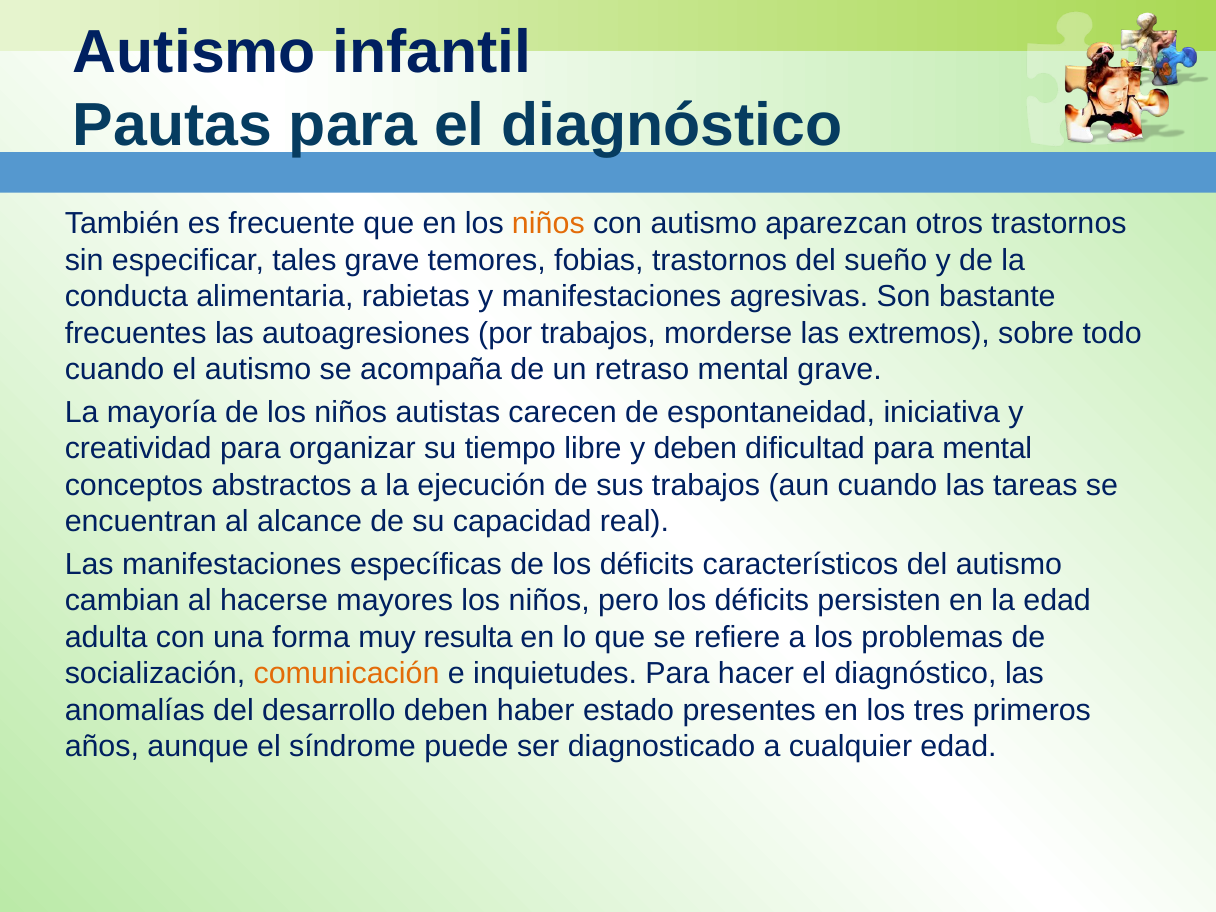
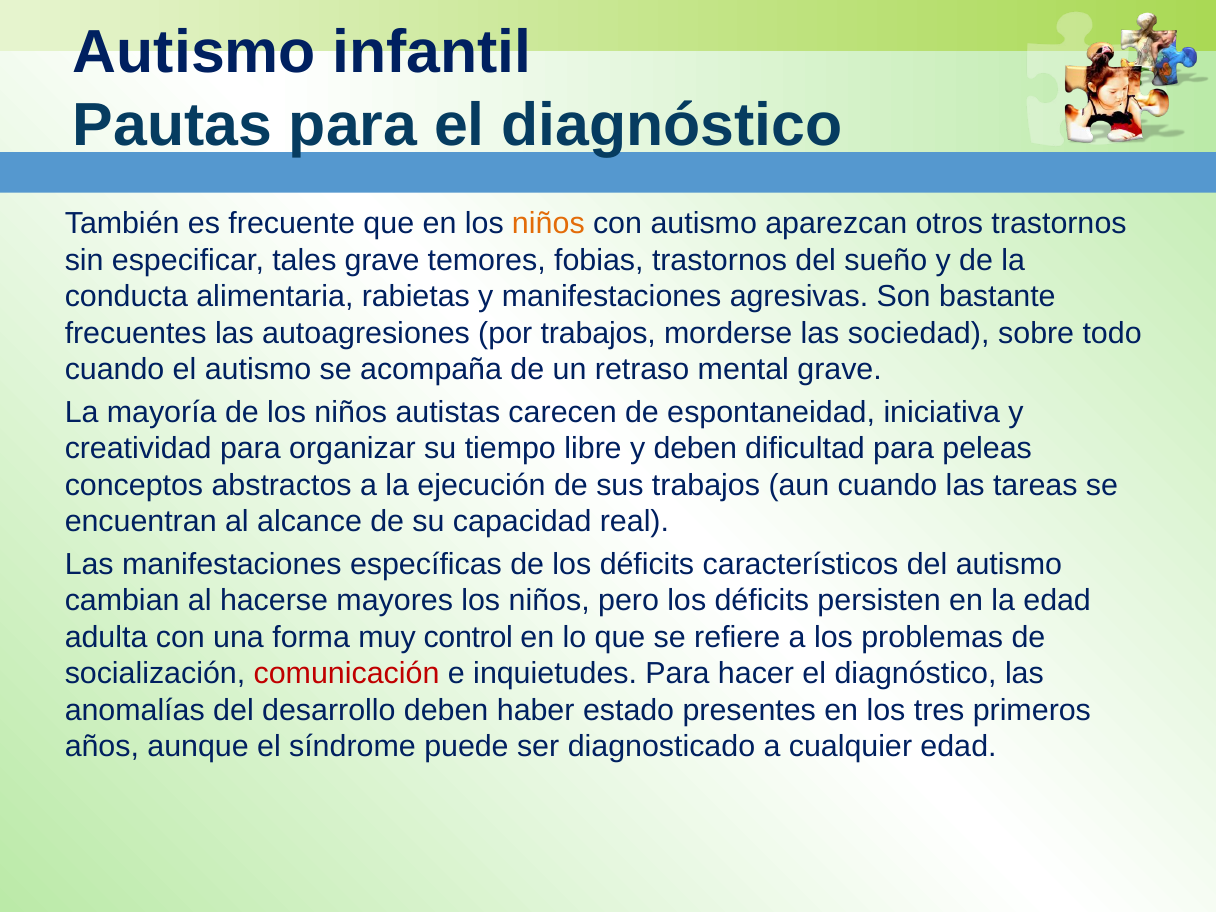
extremos: extremos -> sociedad (919, 333)
para mental: mental -> peleas (987, 449)
resulta: resulta -> control (468, 637)
comunicación colour: orange -> red (347, 674)
